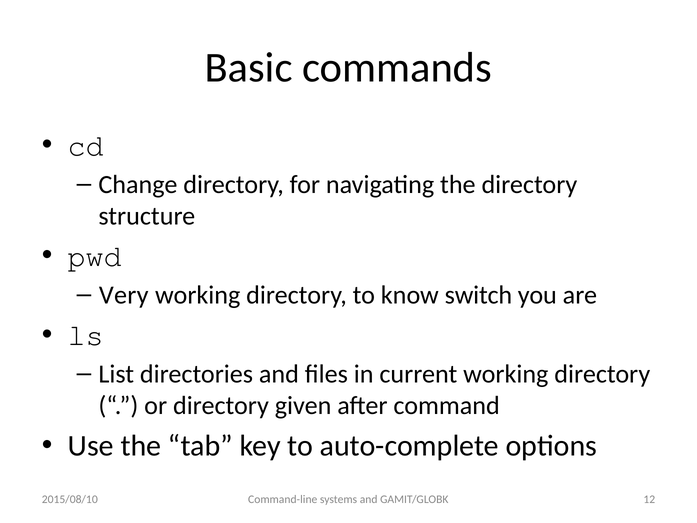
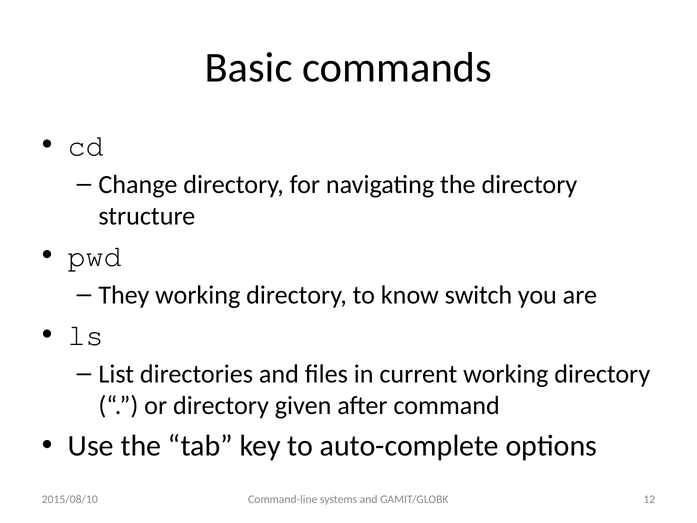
Very: Very -> They (124, 295)
